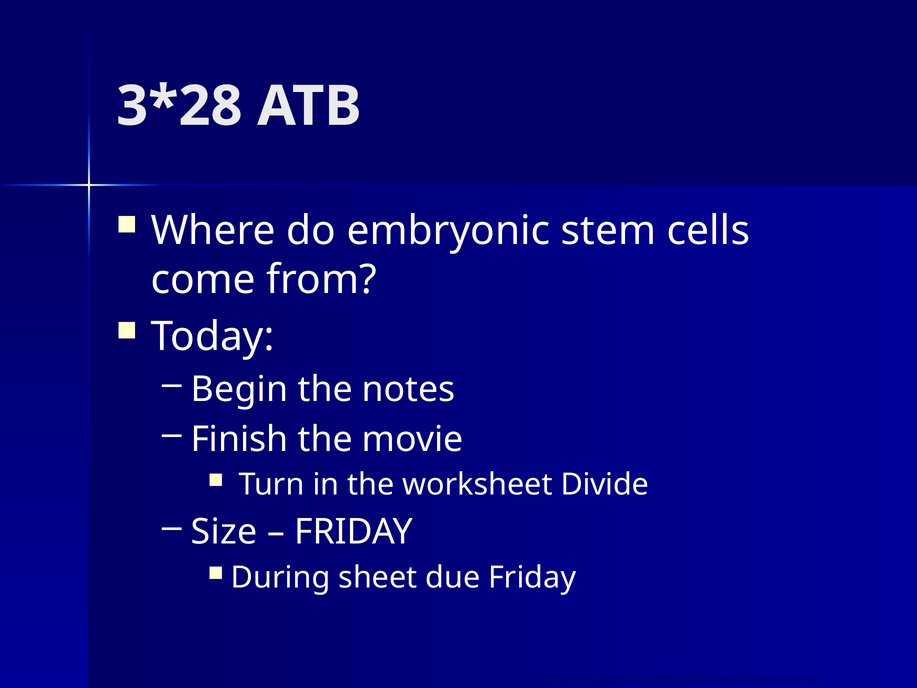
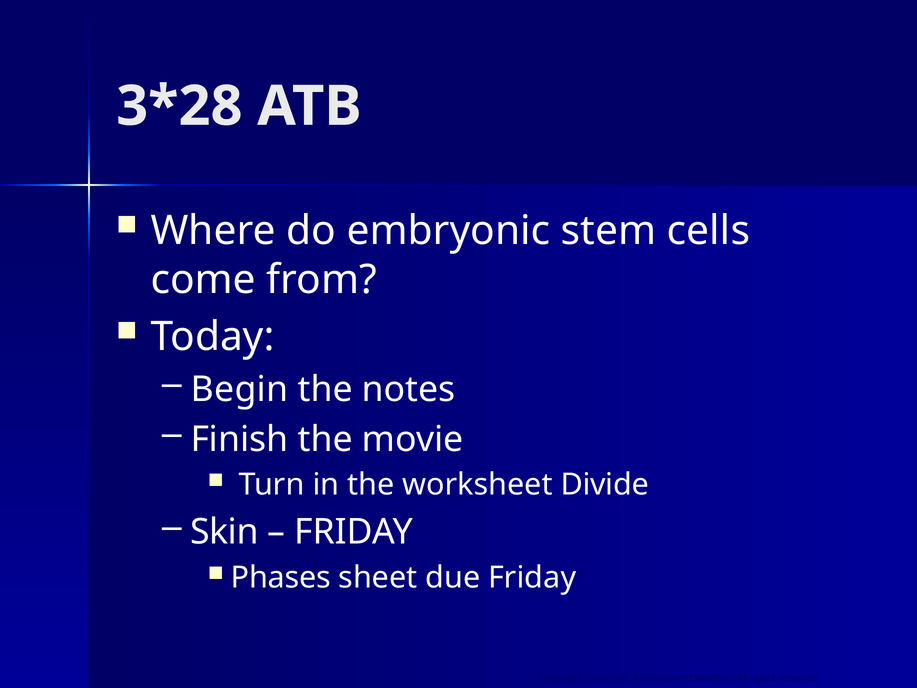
Size: Size -> Skin (224, 532)
During: During -> Phases (281, 577)
